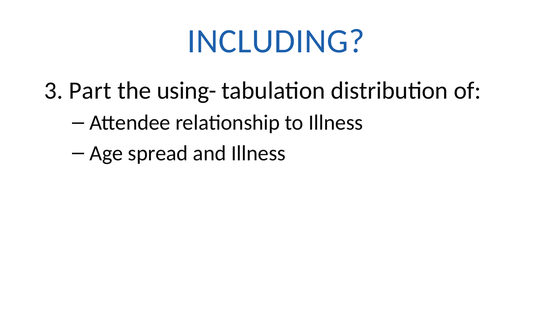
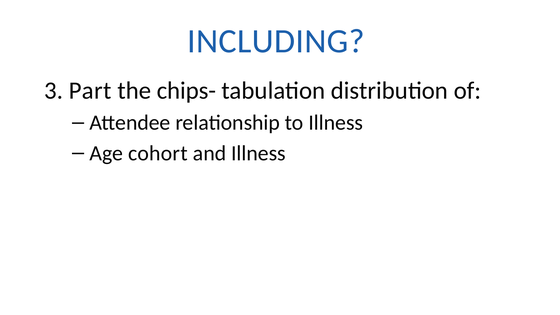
using-: using- -> chips- (187, 91)
spread: spread -> cohort (158, 153)
